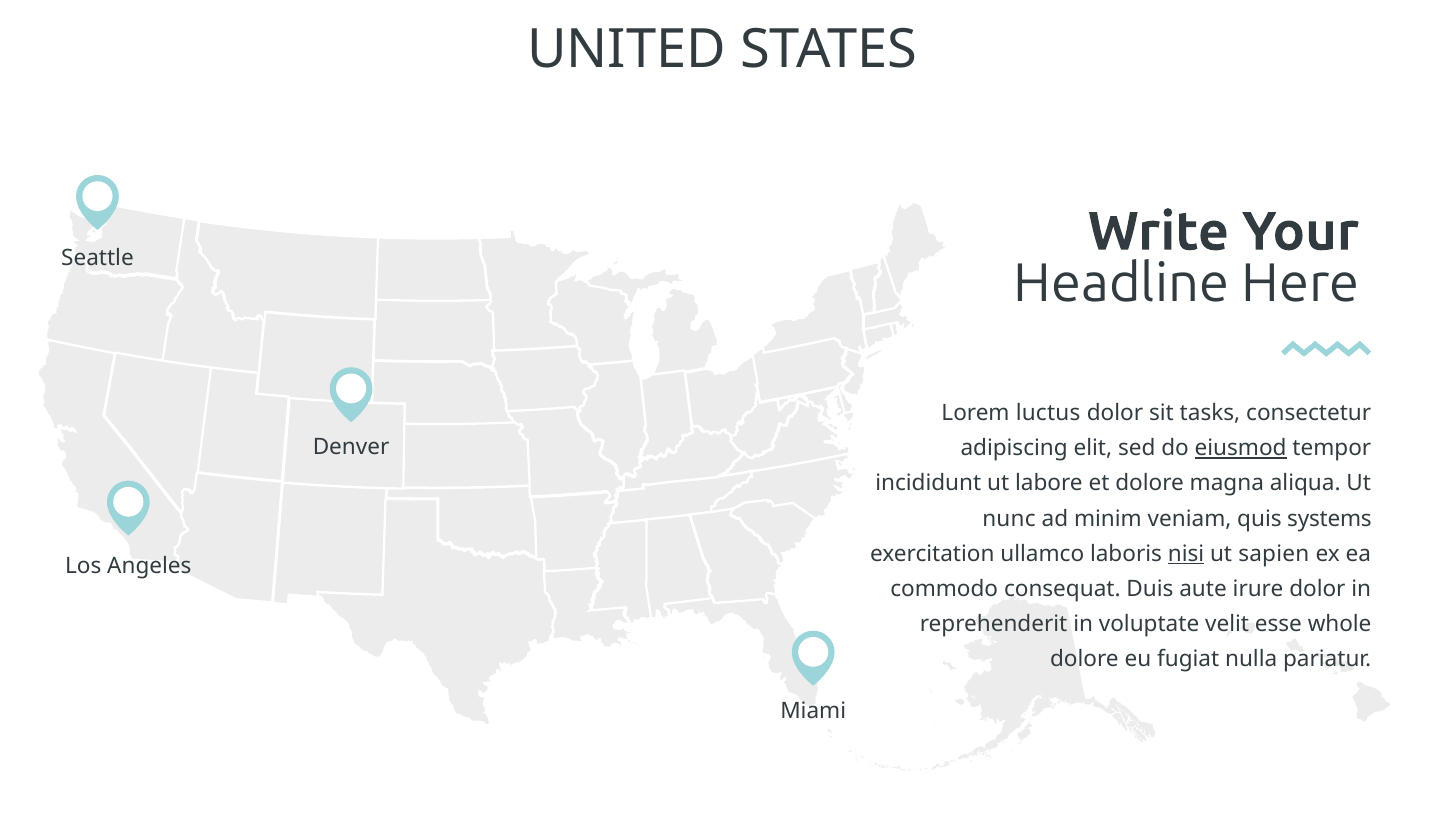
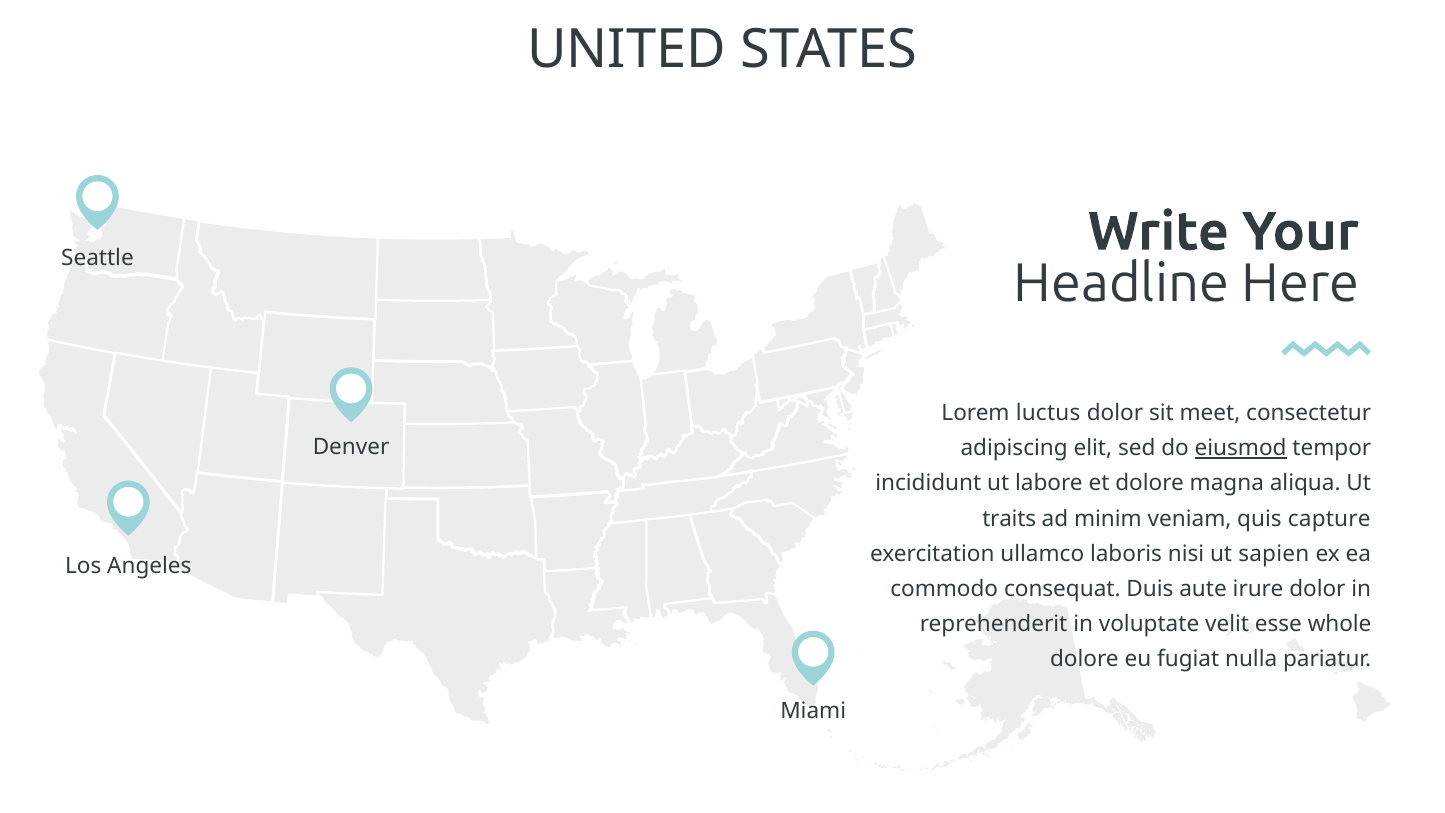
tasks: tasks -> meet (1210, 413)
nunc: nunc -> traits (1009, 518)
systems: systems -> capture (1329, 518)
nisi underline: present -> none (1186, 554)
